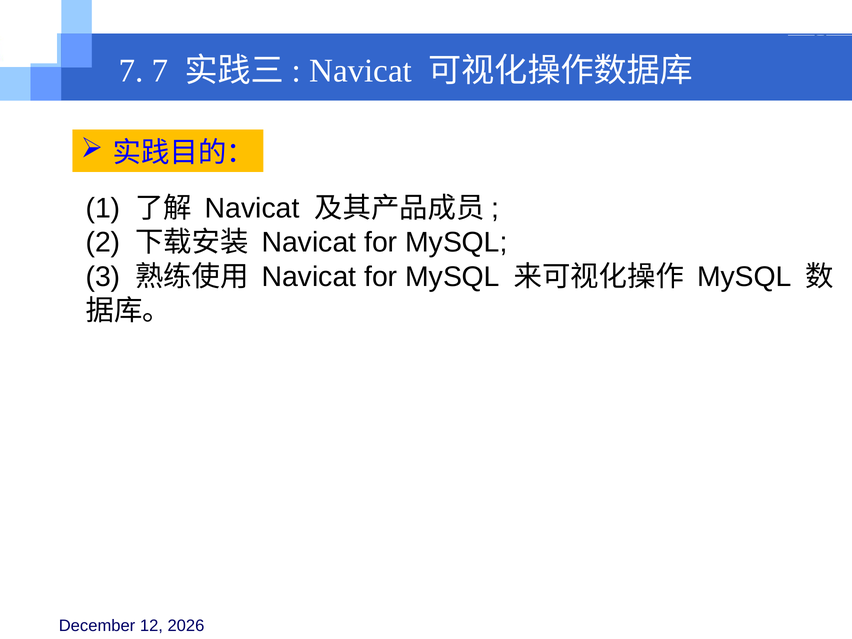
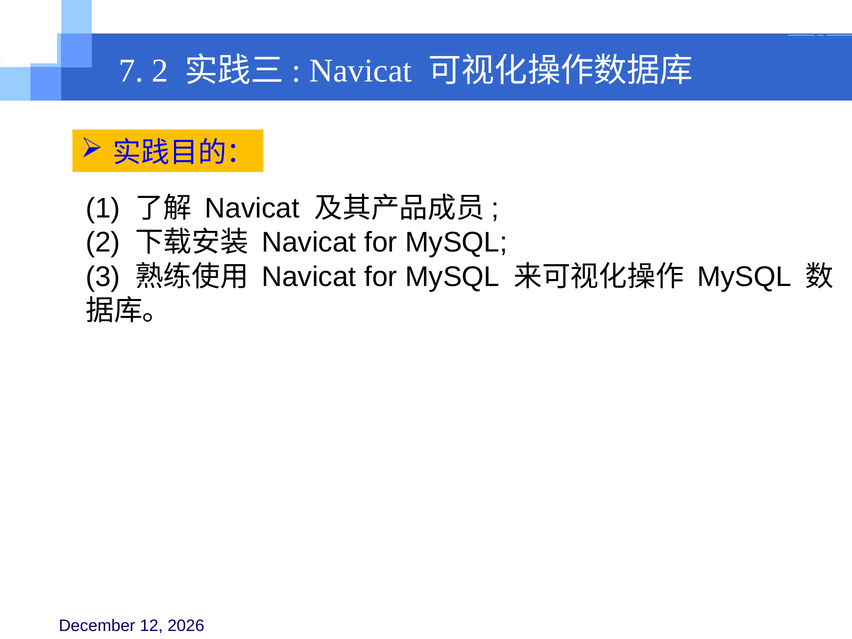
7 7: 7 -> 2 (160, 71)
